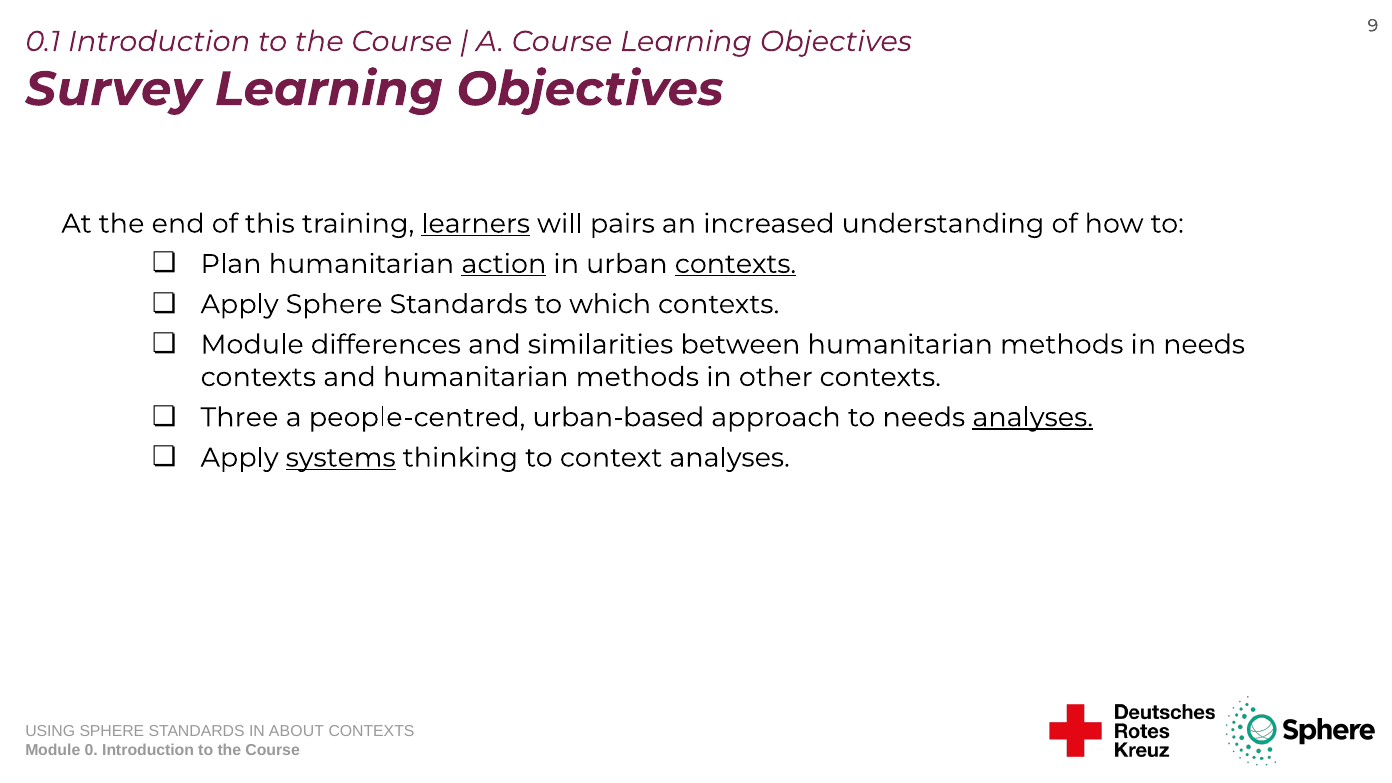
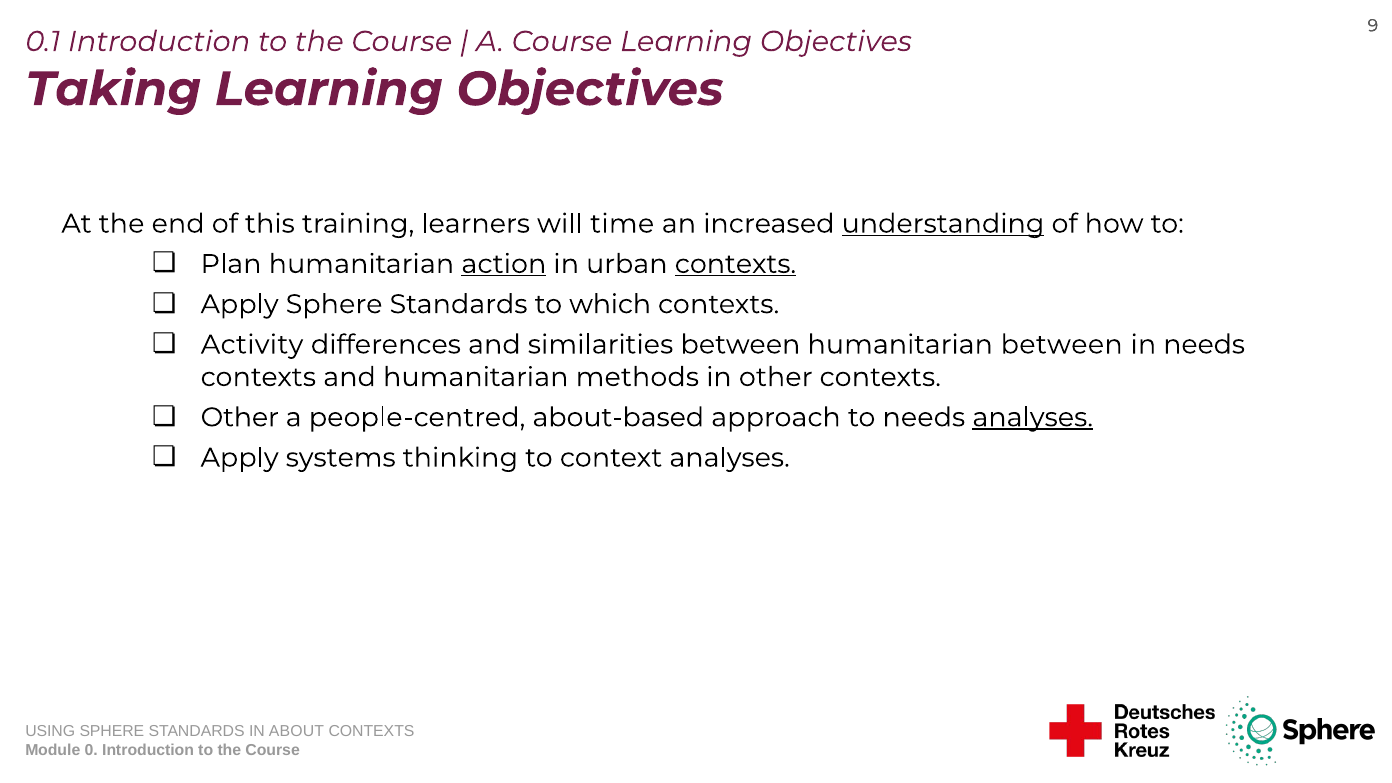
Survey: Survey -> Taking (113, 89)
learners underline: present -> none (476, 224)
pairs: pairs -> time (622, 224)
understanding underline: none -> present (943, 224)
Module: Module -> Activity (252, 345)
between humanitarian methods: methods -> between (1062, 345)
Three: Three -> Other (240, 417)
urban-based: urban-based -> about-based (618, 417)
systems underline: present -> none (341, 458)
